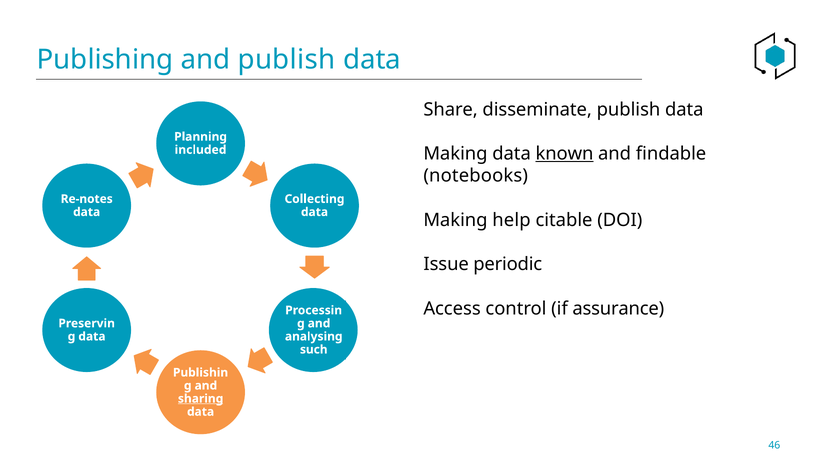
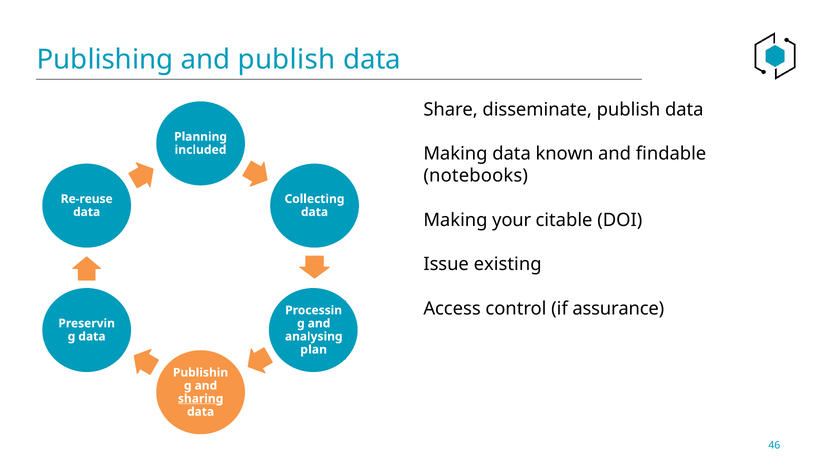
known underline: present -> none (564, 154)
Re-notes: Re-notes -> Re-reuse (87, 199)
help: help -> your (512, 220)
periodic: periodic -> existing (508, 264)
such: such -> plan (314, 349)
